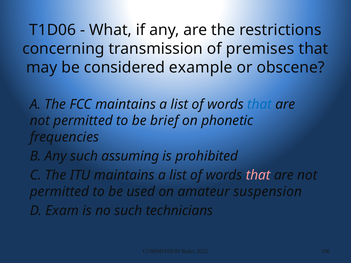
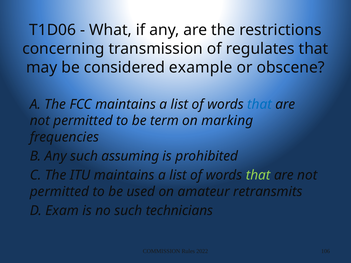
premises: premises -> regulates (260, 49)
brief: brief -> term (164, 121)
phonetic: phonetic -> marking (227, 121)
that colour: pink -> light green (258, 175)
suspension: suspension -> retransmits (268, 192)
